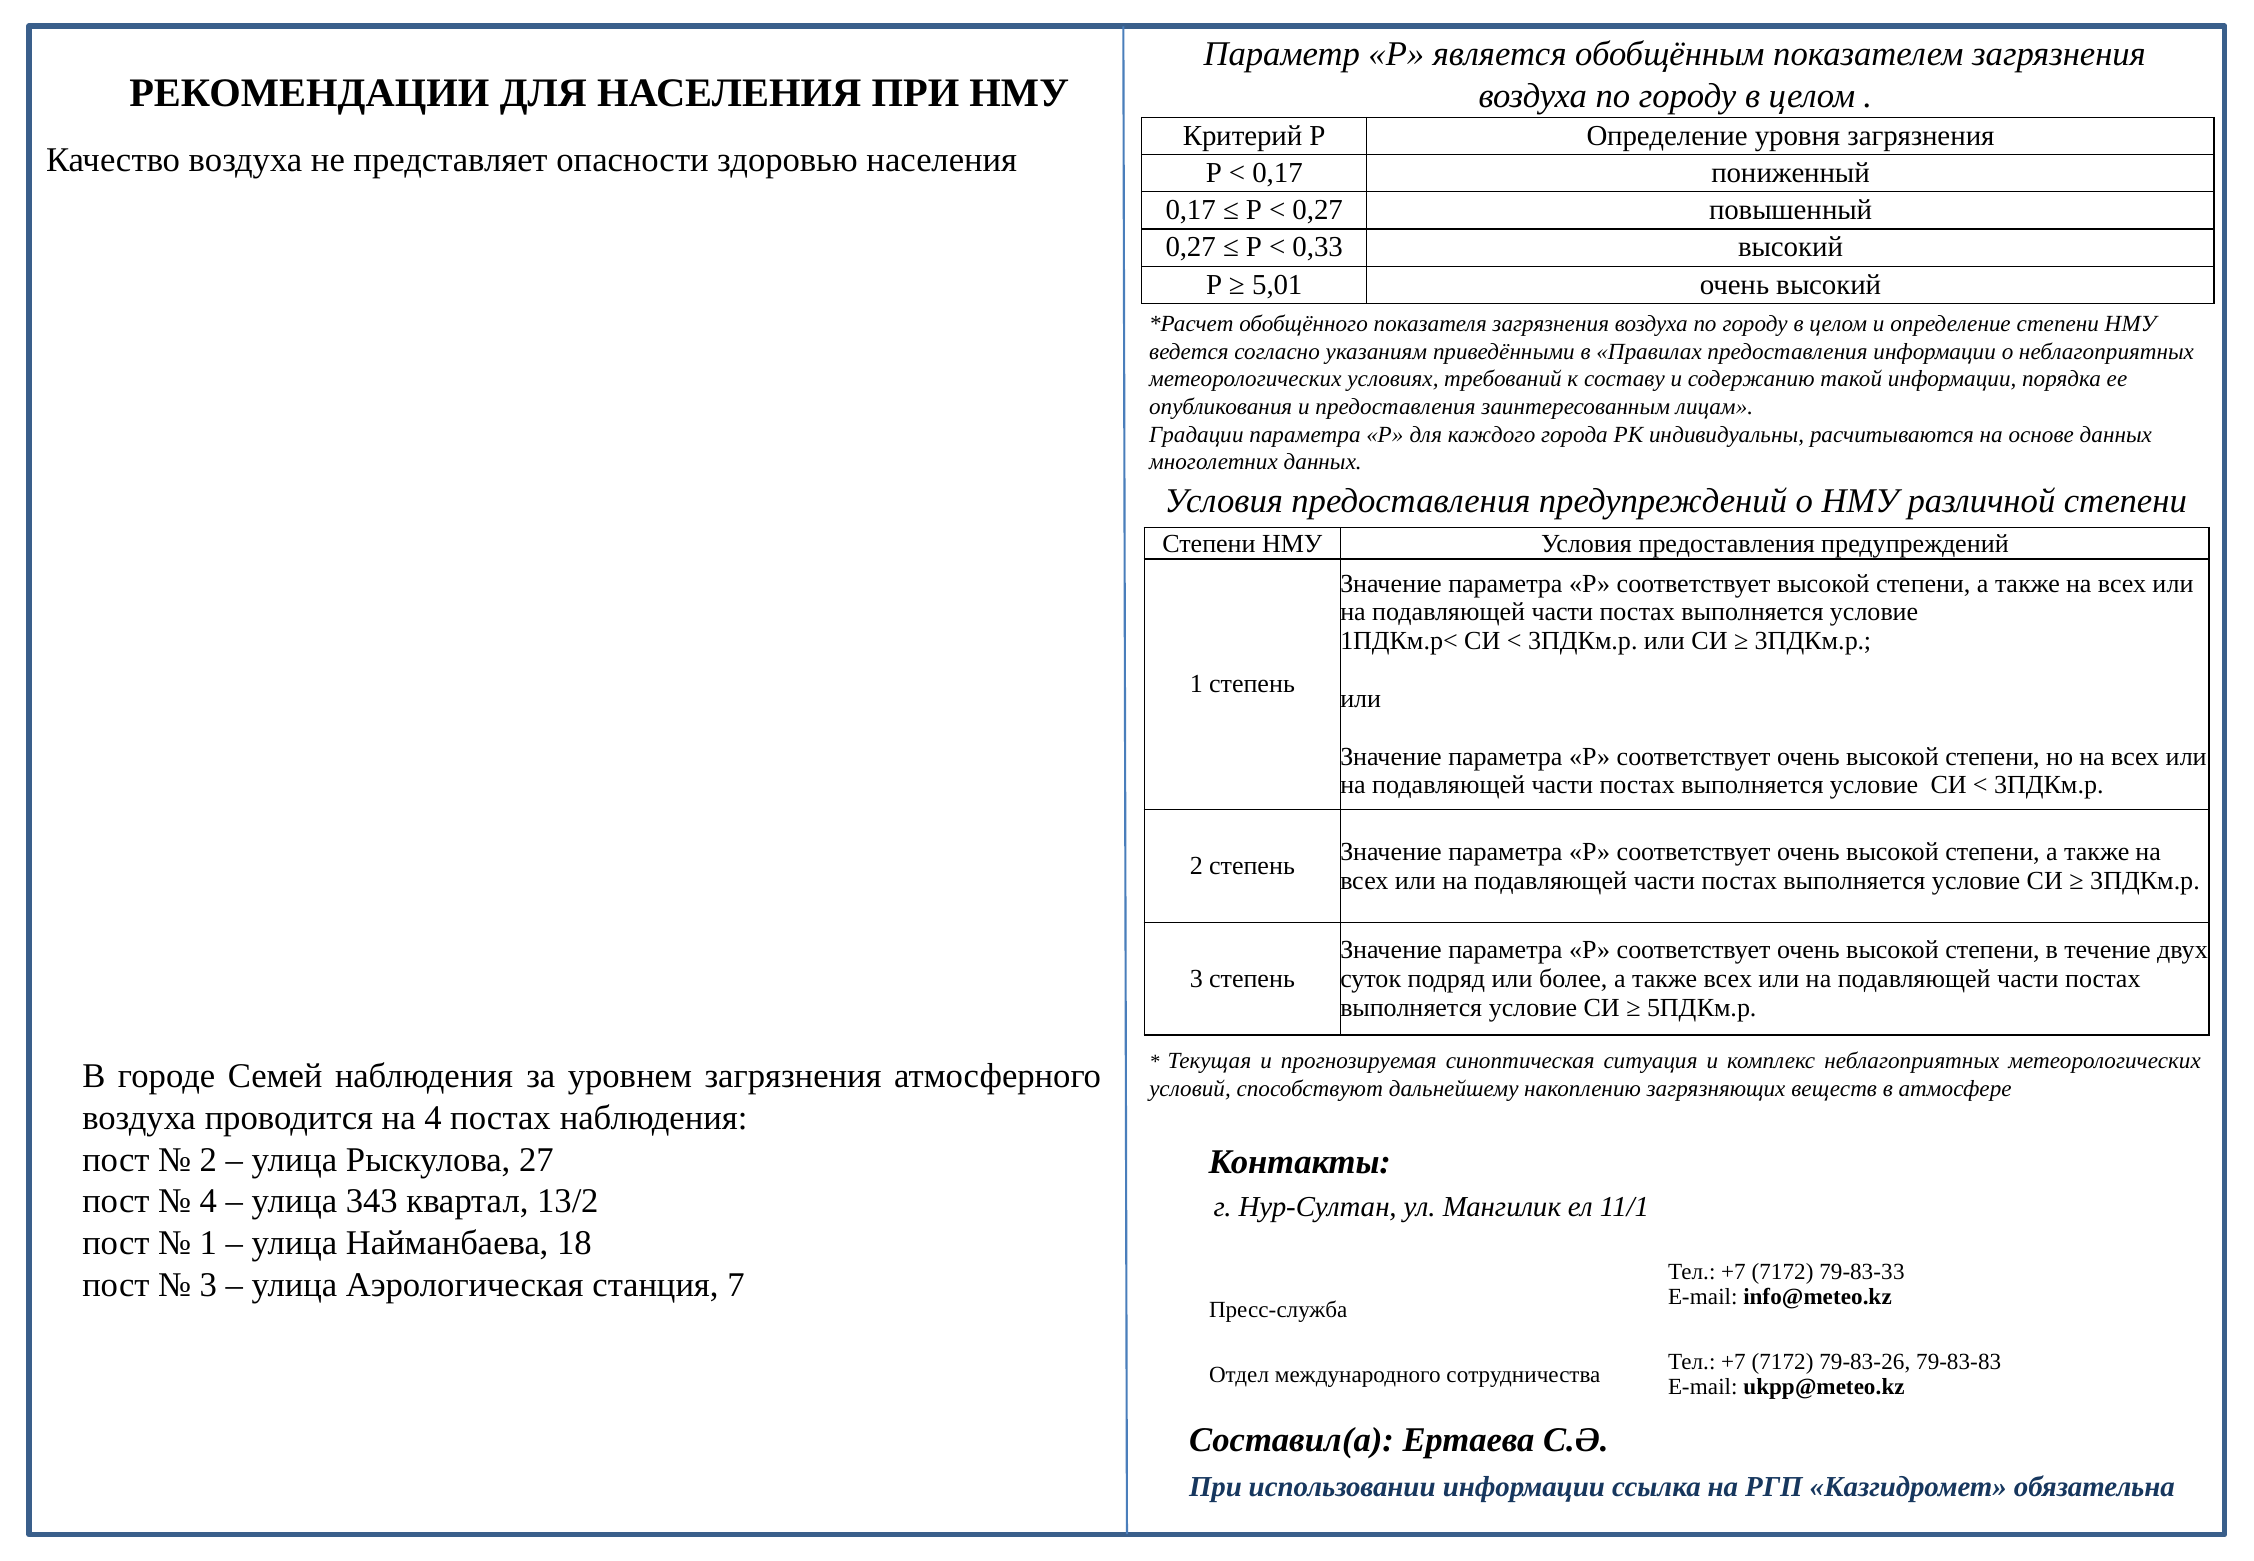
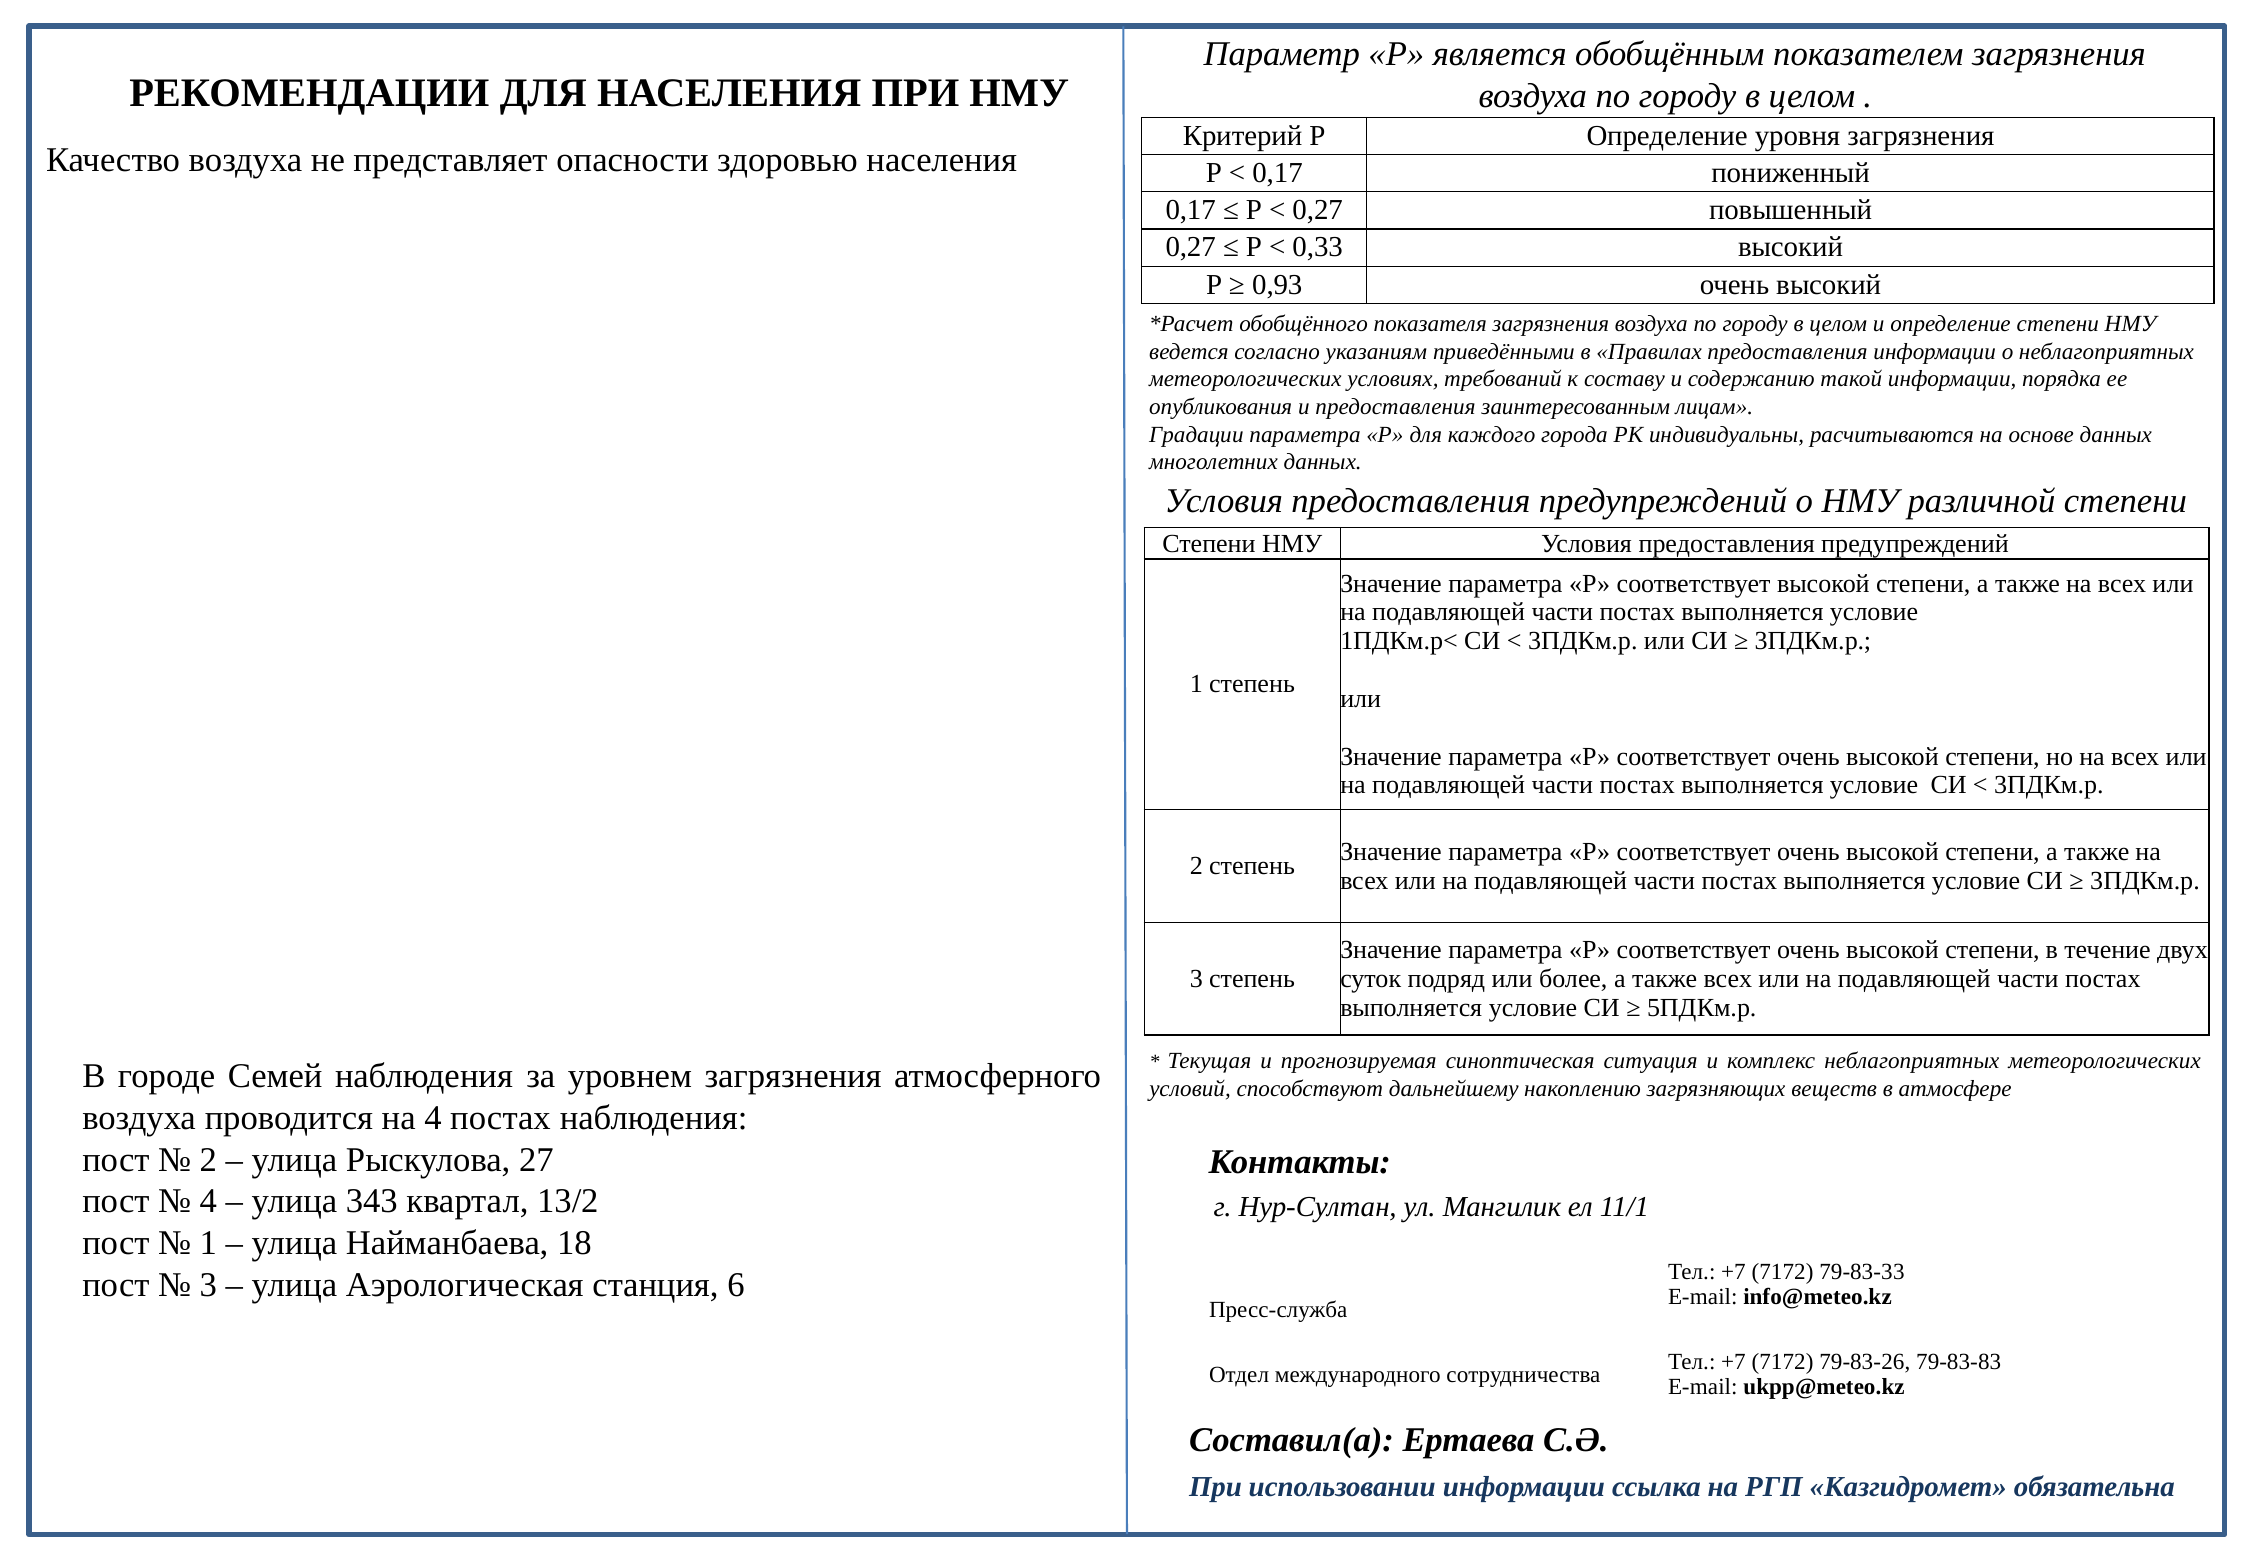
5,01: 5,01 -> 0,93 (1277, 284)
7: 7 -> 6 (736, 1284)
